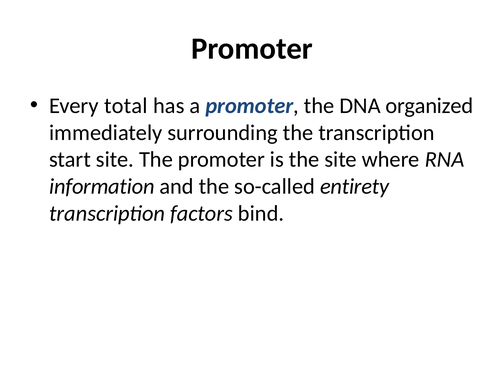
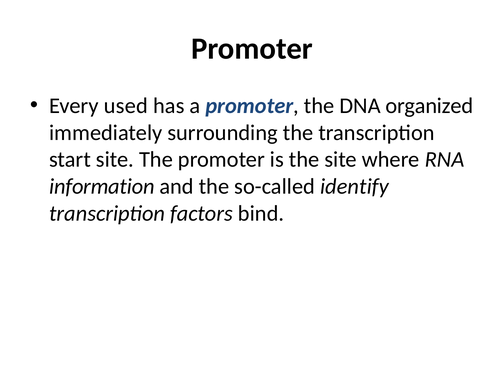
total: total -> used (126, 106)
entirety: entirety -> identify (354, 186)
